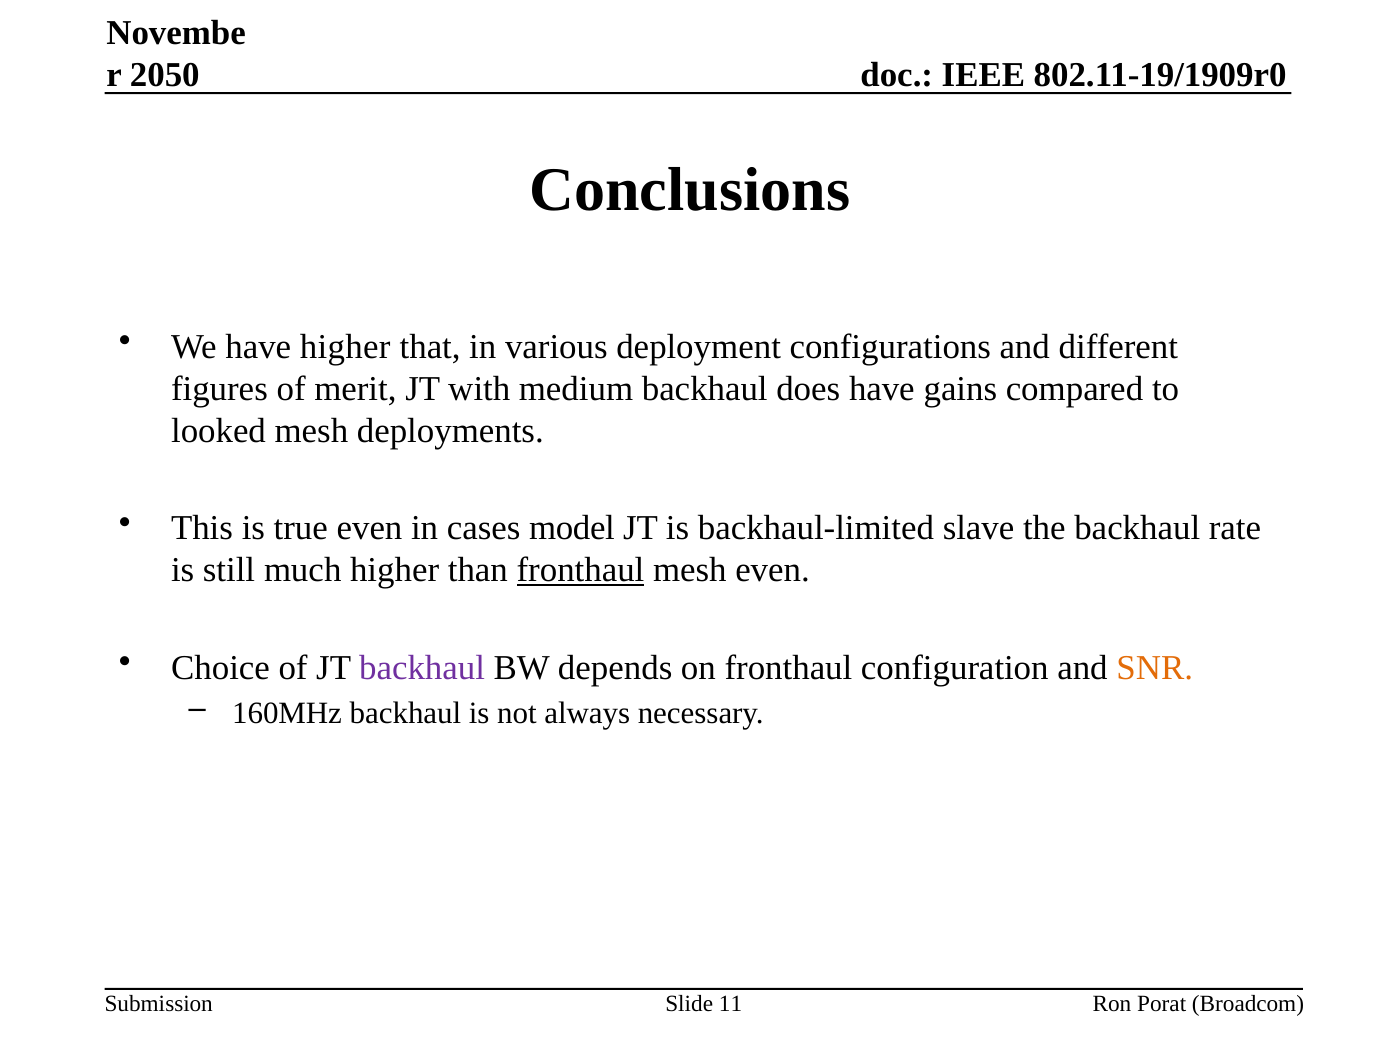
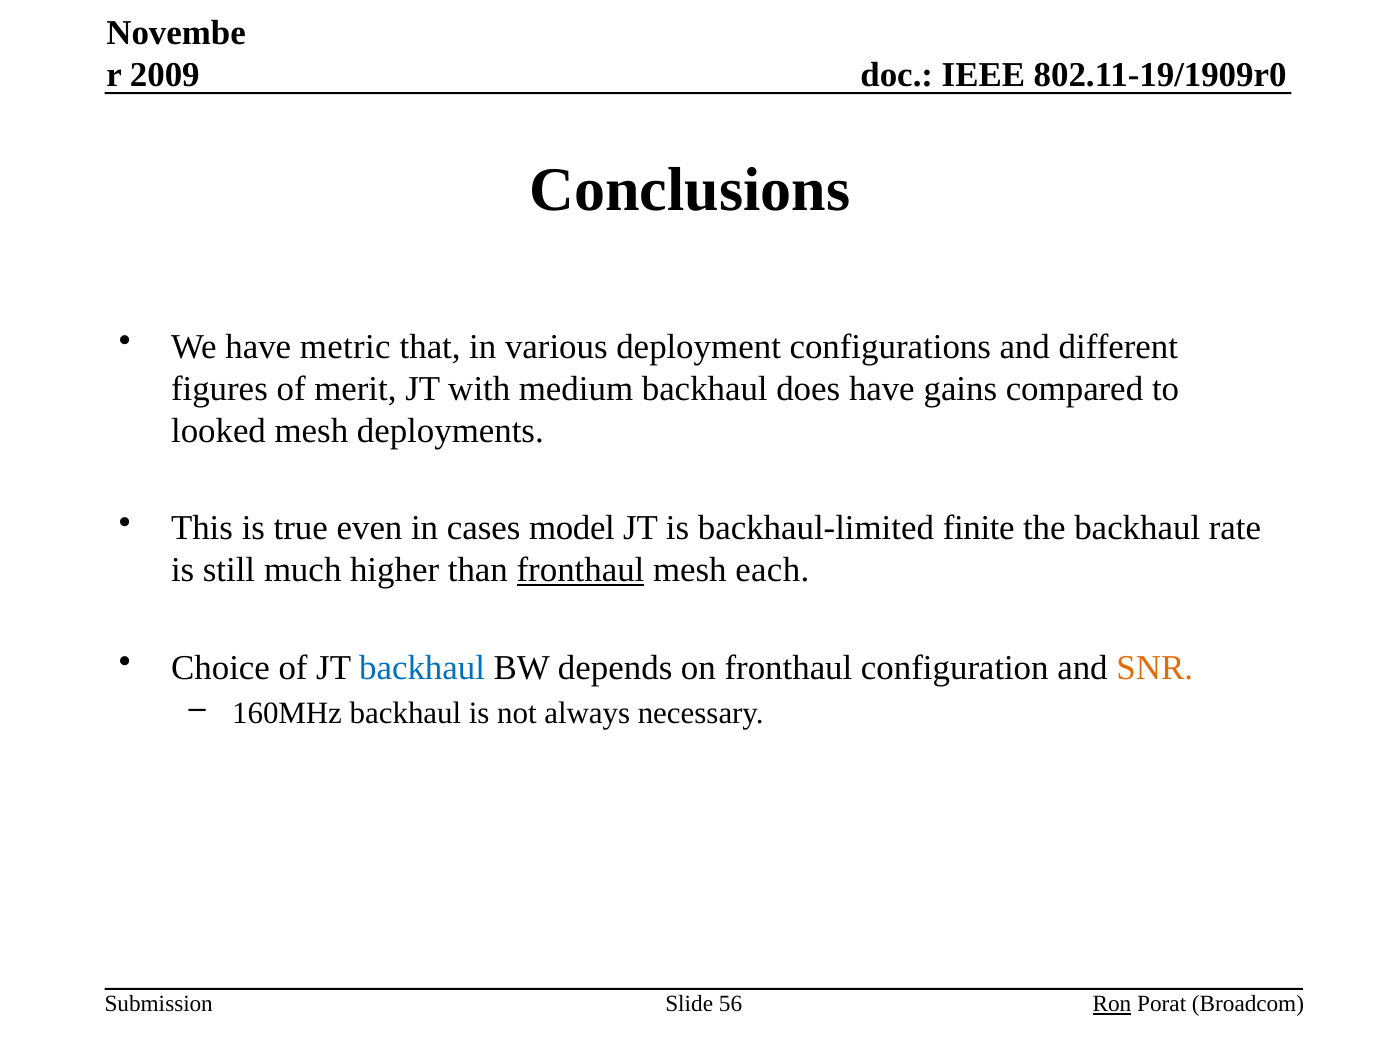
2050: 2050 -> 2009 (165, 74)
have higher: higher -> metric (345, 347)
slave: slave -> finite (979, 528)
mesh even: even -> each (772, 570)
backhaul colour: purple -> blue (422, 668)
Ron underline: none -> present (1112, 1004)
11: 11 -> 56 (731, 1004)
